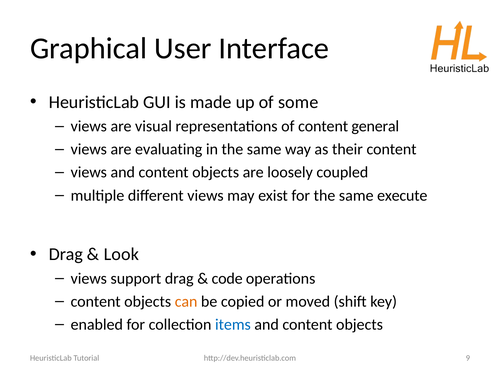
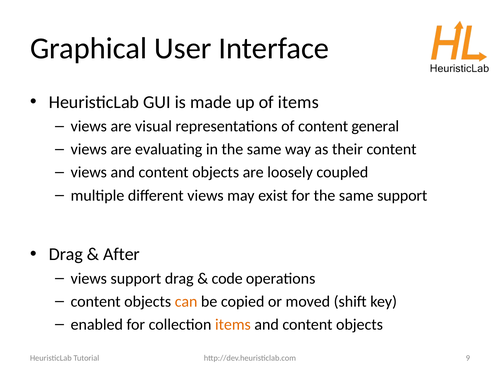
of some: some -> items (298, 102)
same execute: execute -> support (402, 195)
Look: Look -> After (122, 254)
items colour: blue -> orange (233, 325)
